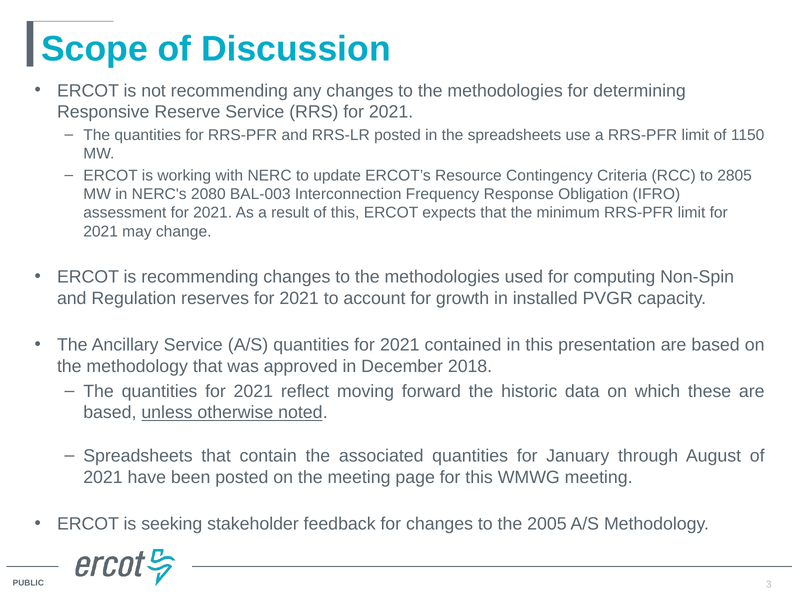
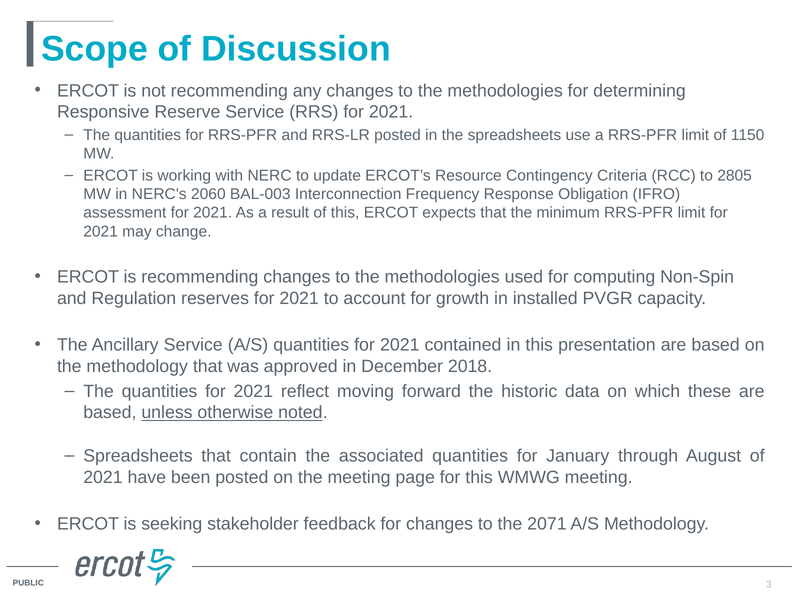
2080: 2080 -> 2060 (208, 194)
2005: 2005 -> 2071 (547, 524)
